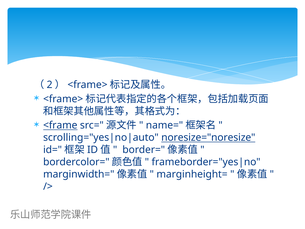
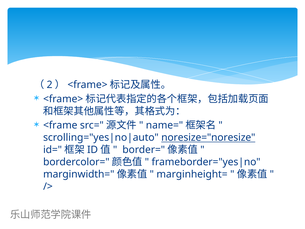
<frame underline: present -> none (60, 125)
